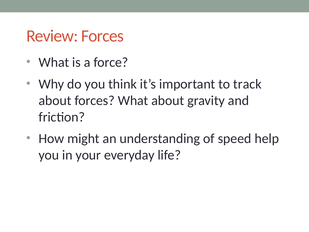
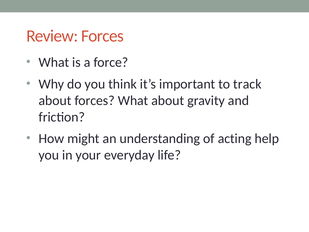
speed: speed -> acting (235, 138)
